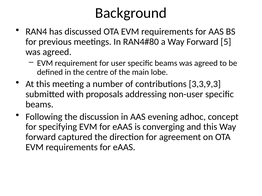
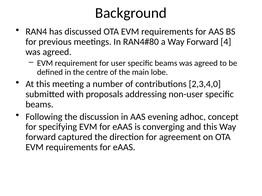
5: 5 -> 4 (226, 42)
3,3,9,3: 3,3,9,3 -> 2,3,4,0 (205, 84)
